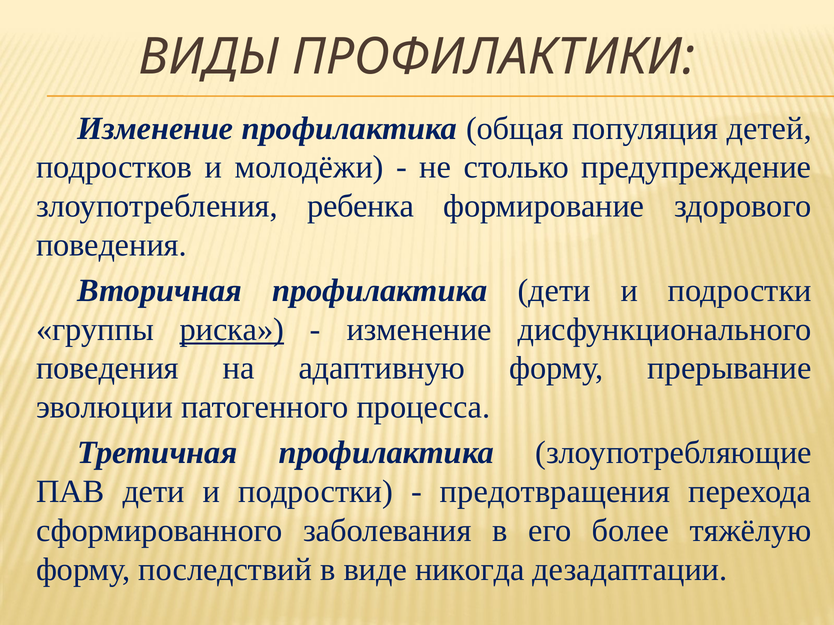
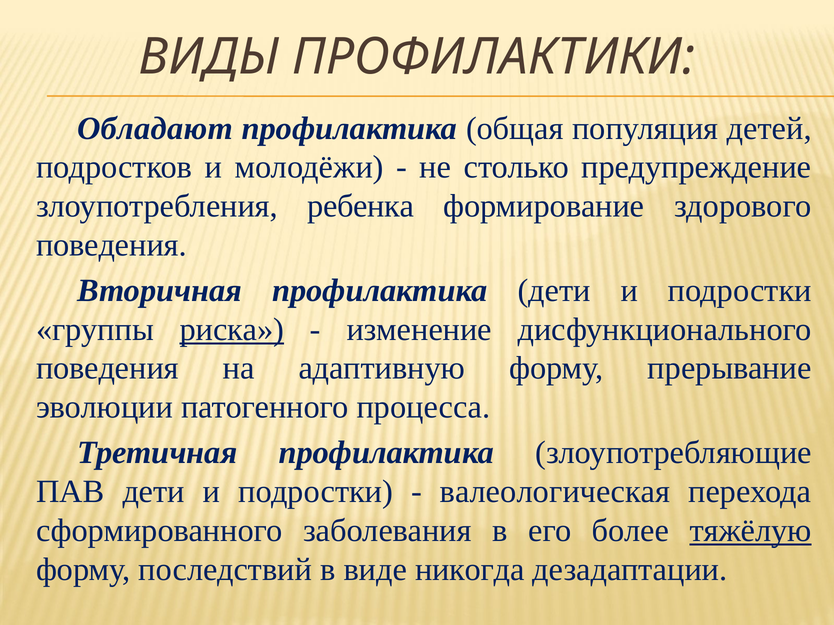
Изменение: Изменение -> Обладают (155, 128)
предотвращения: предотвращения -> валеологическая (555, 492)
тяжёлую underline: none -> present (751, 531)
